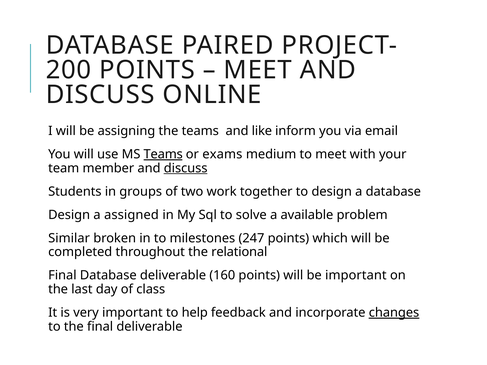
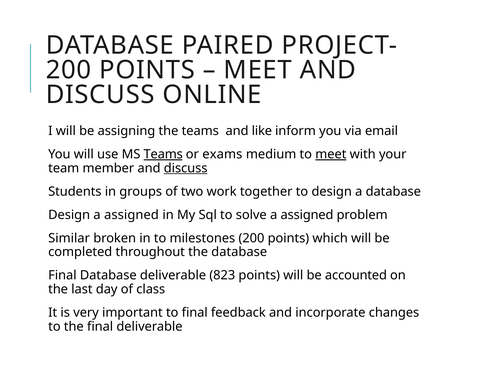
meet underline: none -> present (331, 154)
solve a available: available -> assigned (307, 215)
milestones 247: 247 -> 200 (251, 238)
the relational: relational -> database (239, 252)
160: 160 -> 823 (222, 276)
be important: important -> accounted (356, 276)
to help: help -> final (195, 313)
changes underline: present -> none (394, 313)
